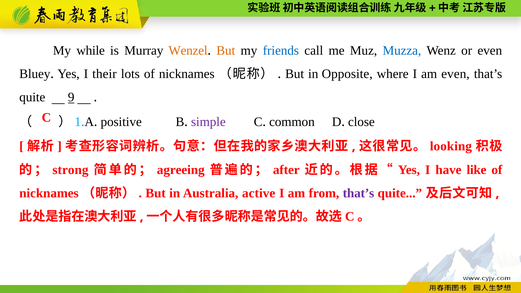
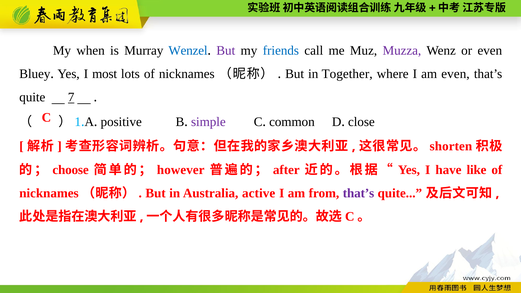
while: while -> when (91, 50)
Wenzel colour: orange -> blue (188, 50)
But colour: orange -> purple (226, 50)
Muzza colour: blue -> purple (402, 50)
their: their -> most (105, 74)
Opposite: Opposite -> Together (347, 74)
9: 9 -> 7 (71, 97)
looking: looking -> shorten (451, 146)
strong: strong -> choose (71, 170)
agreeing: agreeing -> however (181, 170)
